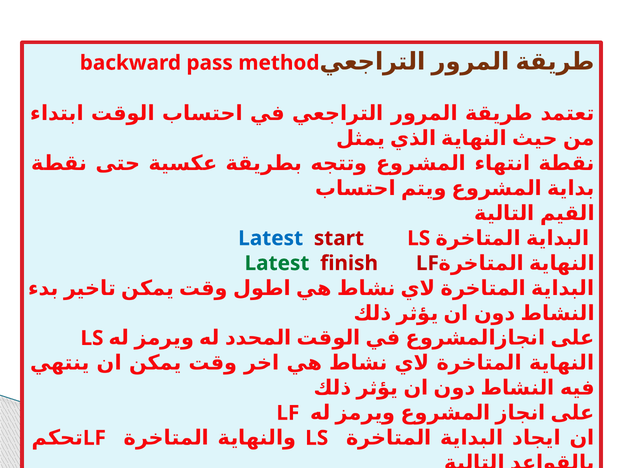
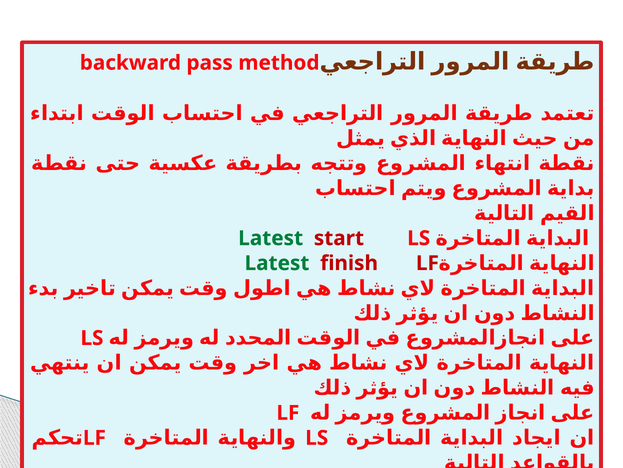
Latest colour: blue -> green (271, 238)
